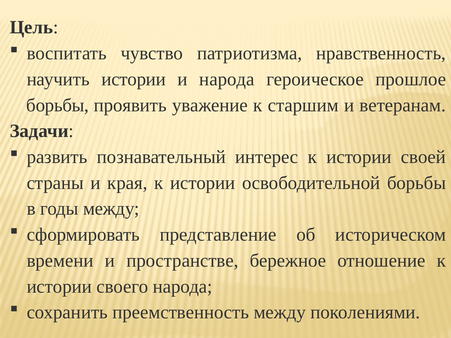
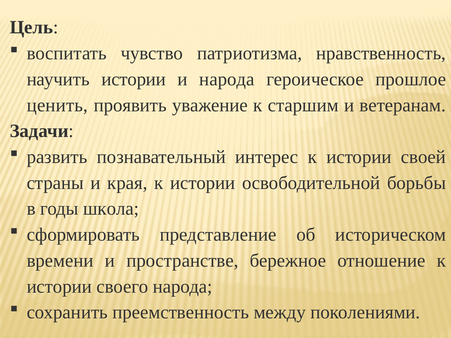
борьбы: борьбы -> ценить (57, 105)
годы между: между -> школа (111, 209)
